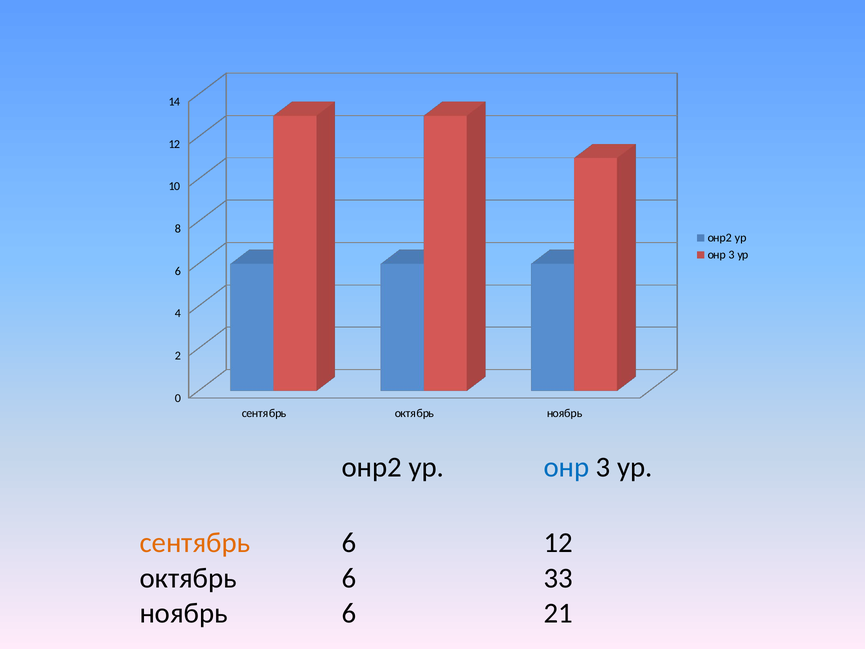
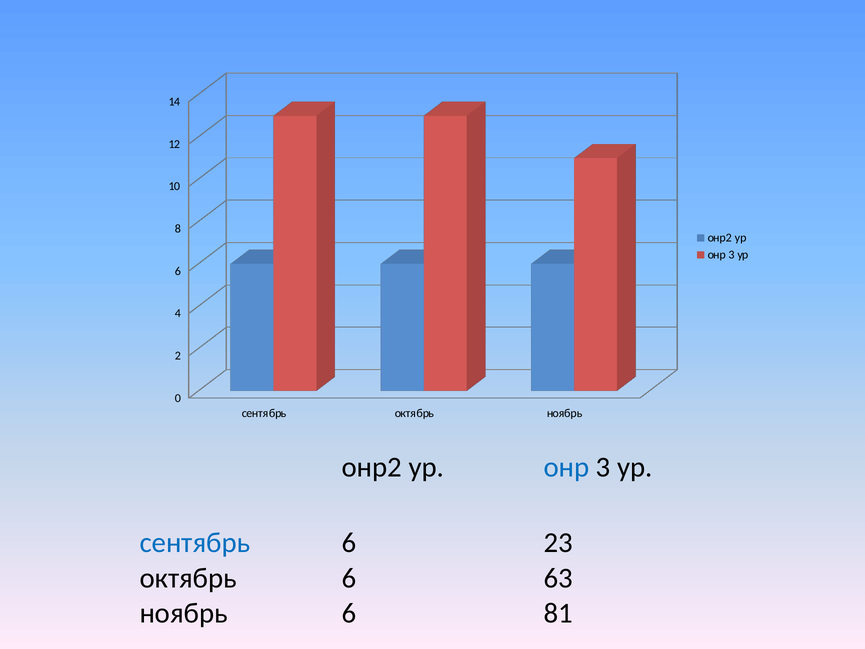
сентябрь colour: orange -> blue (195, 543)
6 12: 12 -> 23 (558, 543)
33: 33 -> 63 (558, 578)
21: 21 -> 81 (558, 613)
